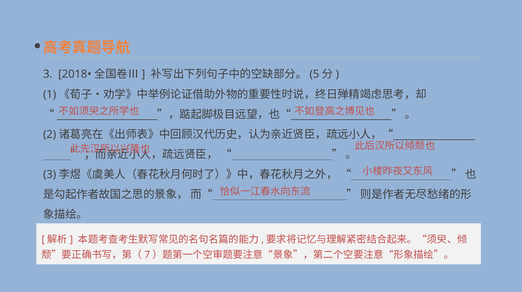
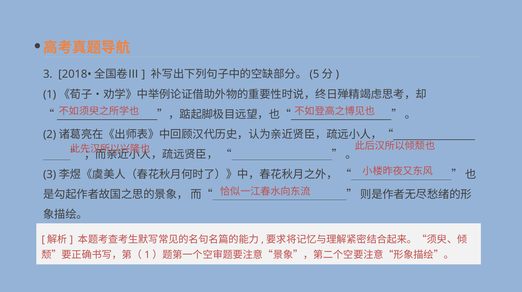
7: 7 -> 1 (147, 256)
